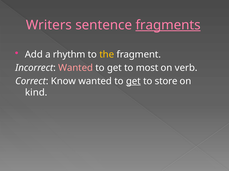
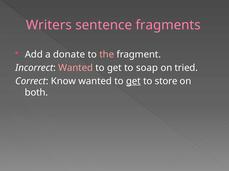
fragments underline: present -> none (168, 25)
rhythm: rhythm -> donate (69, 55)
the colour: yellow -> pink (107, 55)
most: most -> soap (147, 68)
verb: verb -> tried (186, 68)
kind: kind -> both (36, 93)
